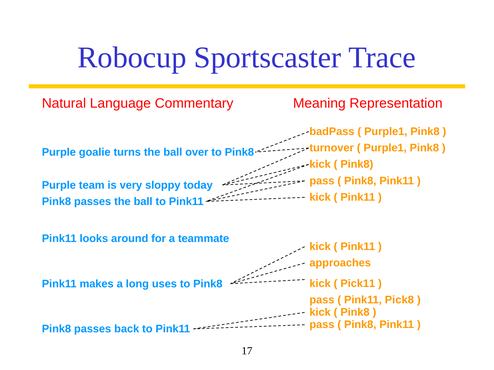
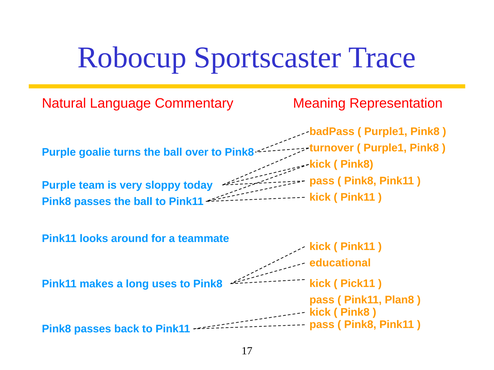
approaches: approaches -> educational (340, 263)
Pick8: Pick8 -> Plan8 (399, 300)
